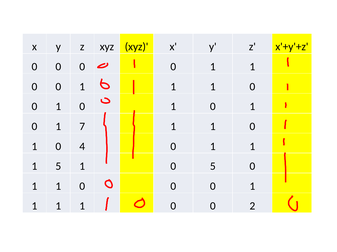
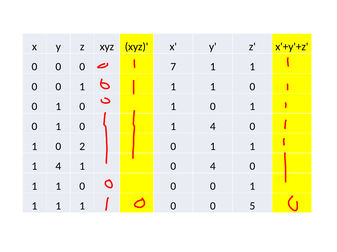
0 0 0 0: 0 -> 7 (173, 67)
7: 7 -> 0 (82, 127)
1: 1 -> 4 (213, 127)
4: 4 -> 2 (82, 147)
5: 5 -> 4 (58, 167)
0 5: 5 -> 4 (213, 167)
2: 2 -> 5 (252, 207)
